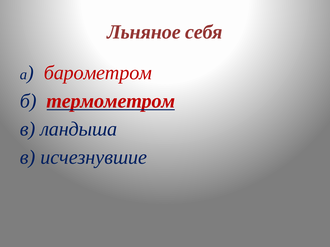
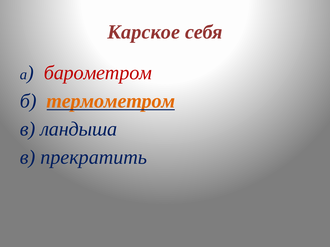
Льняное: Льняное -> Карское (144, 32)
термометром colour: red -> orange (111, 101)
исчезнувшие: исчезнувшие -> прекратить (94, 158)
